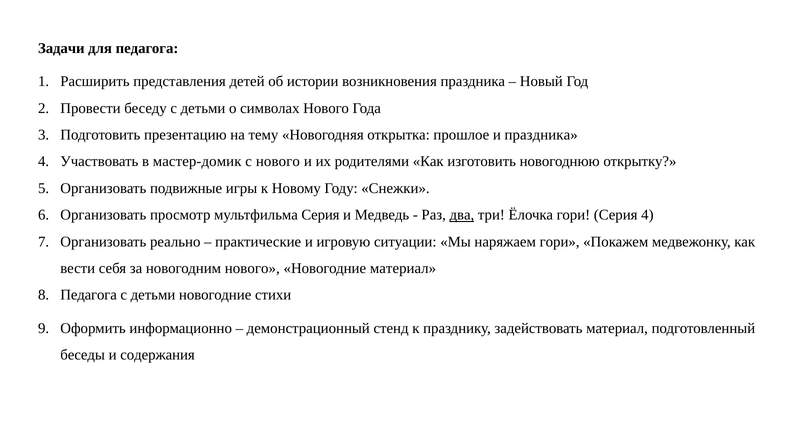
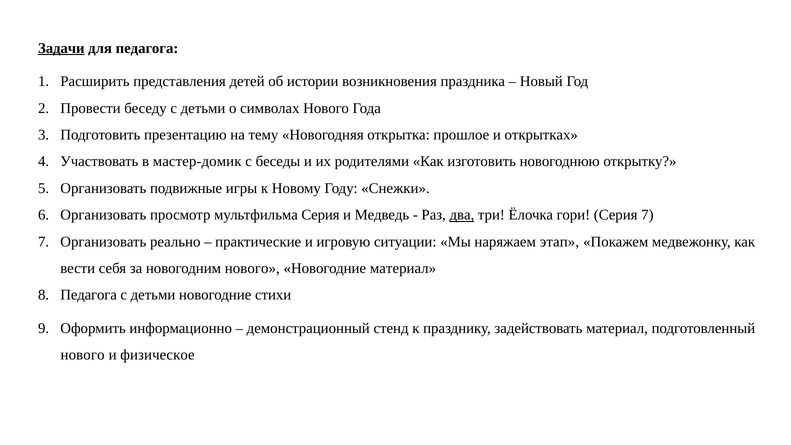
Задачи underline: none -> present (61, 48)
и праздника: праздника -> открытках (541, 135)
с нового: нового -> беседы (278, 162)
Серия 4: 4 -> 7 (647, 215)
наряжаем гори: гори -> этап (559, 242)
беседы: беседы -> нового (83, 355)
содержания: содержания -> физическое (157, 355)
